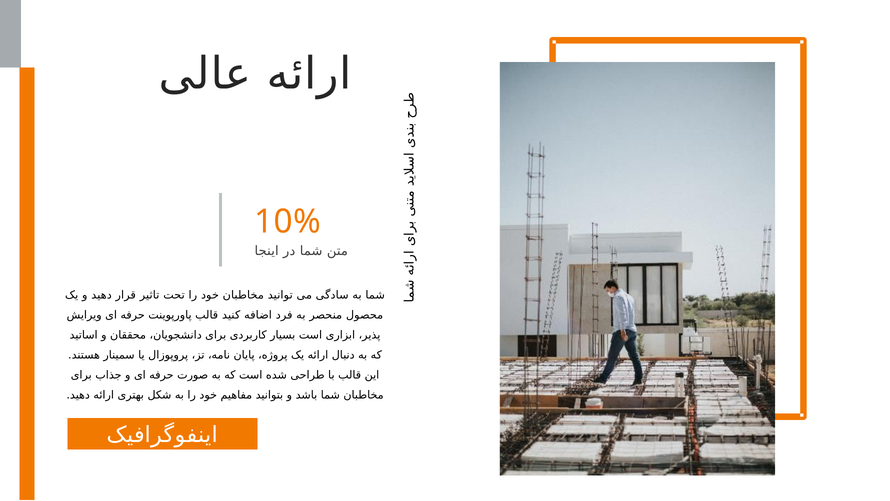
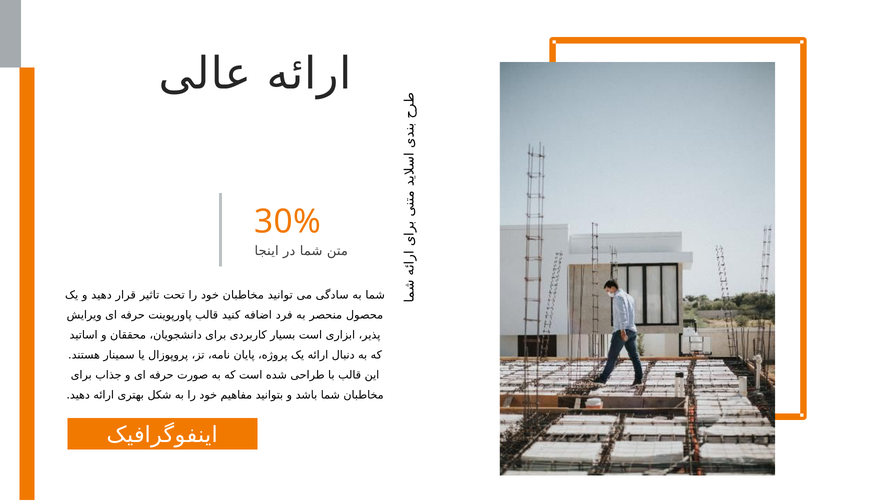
10%: 10% -> 30% (288, 222)
